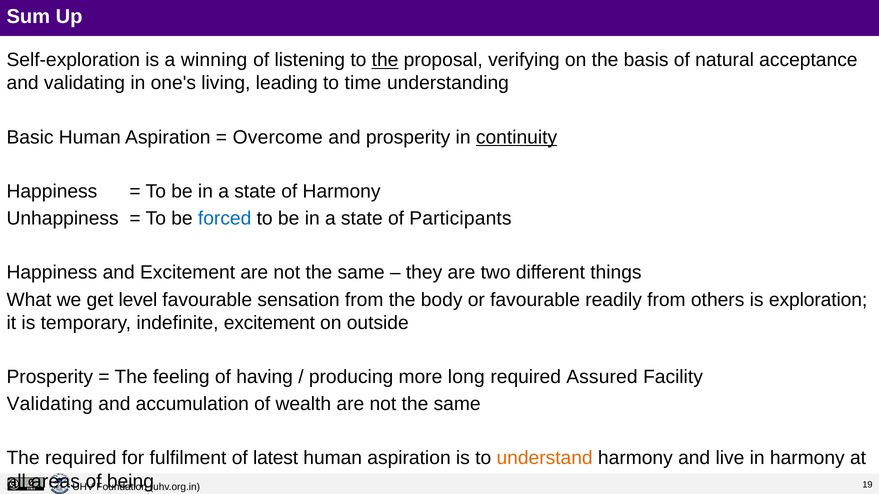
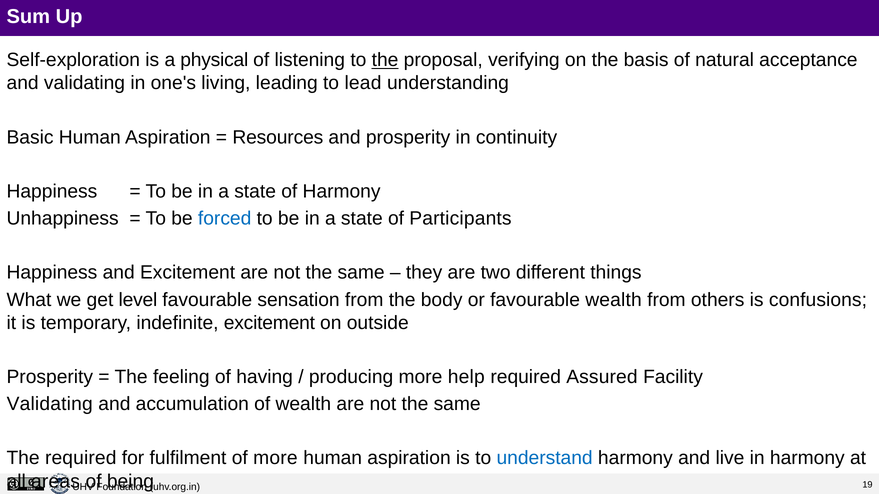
winning: winning -> physical (214, 60)
time: time -> lead (363, 83)
Overcome: Overcome -> Resources (278, 137)
continuity underline: present -> none (517, 137)
favourable readily: readily -> wealth (613, 300)
exploration: exploration -> confusions (818, 300)
long: long -> help (466, 377)
of latest: latest -> more (275, 459)
understand colour: orange -> blue (545, 459)
